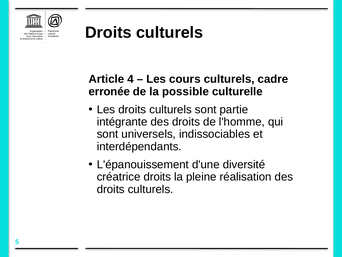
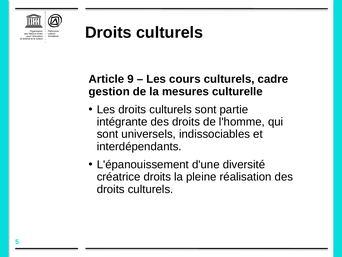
4: 4 -> 9 (130, 79)
erronée: erronée -> gestion (109, 91)
possible: possible -> mesures (186, 91)
